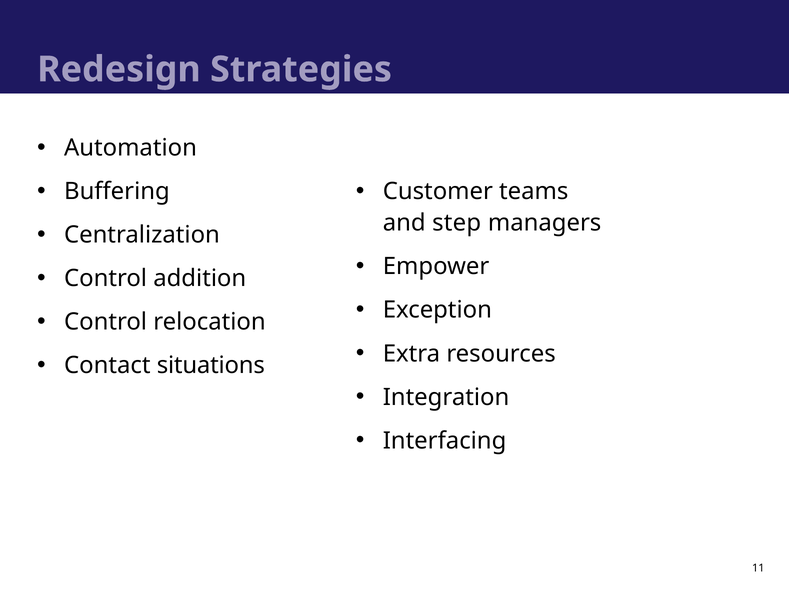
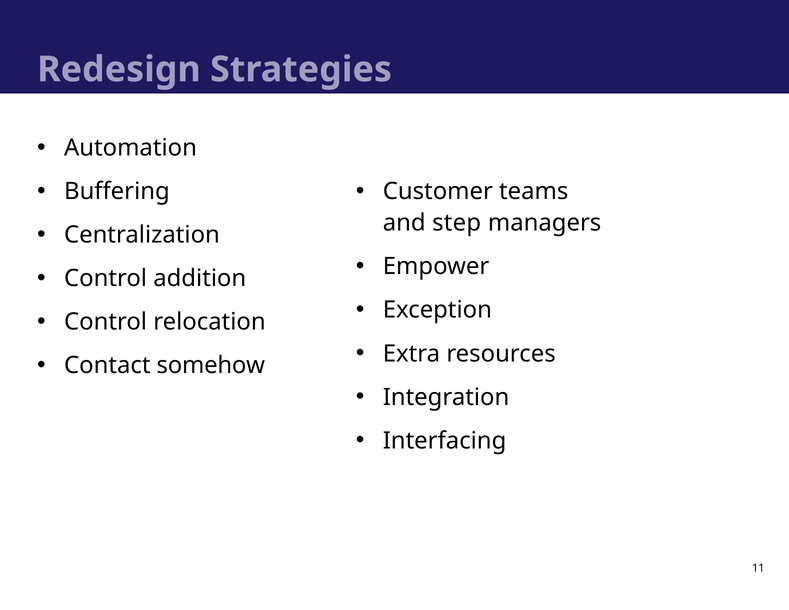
situations: situations -> somehow (211, 365)
